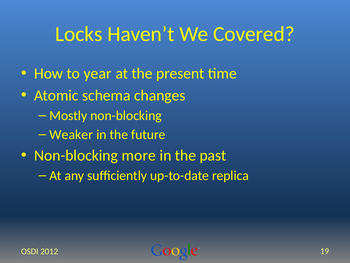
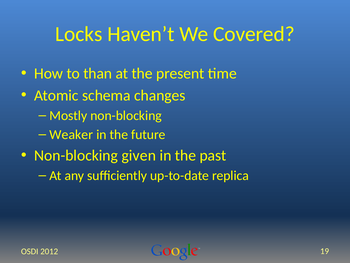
year: year -> than (98, 73)
more: more -> given (139, 155)
